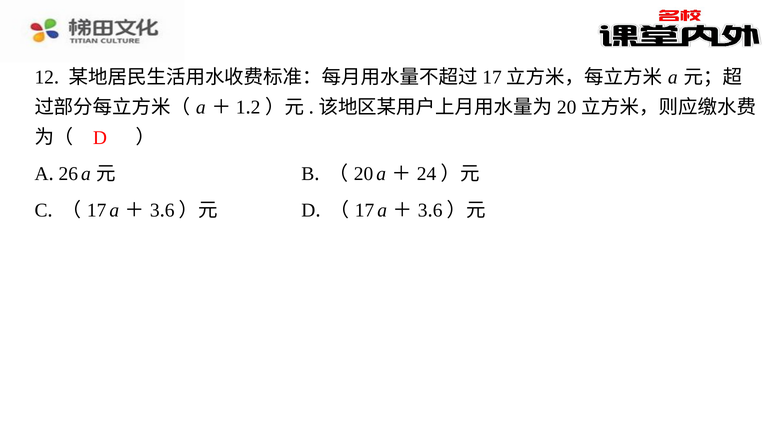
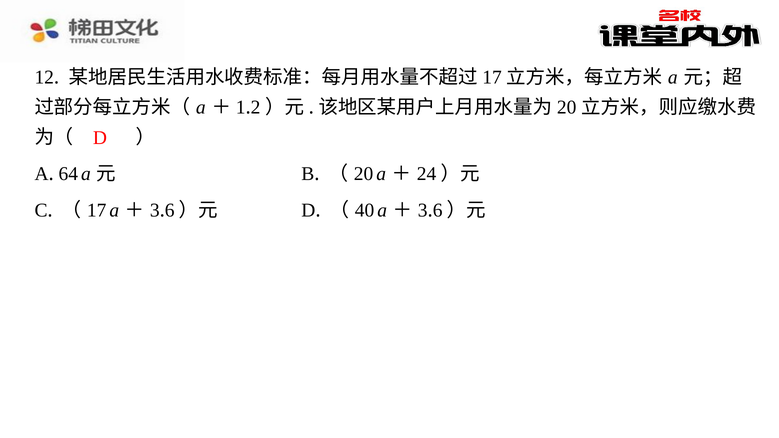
26: 26 -> 64 (68, 174)
17: 17 -> 40 (365, 210)
